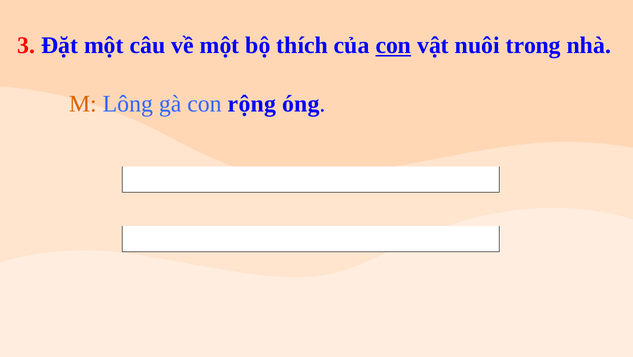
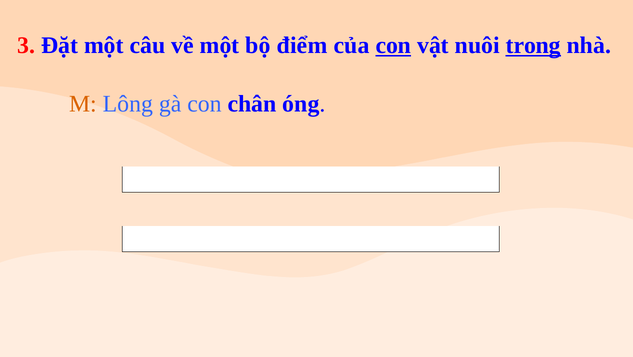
thích: thích -> điểm (302, 45)
trong underline: none -> present (533, 45)
rộng: rộng -> chân (252, 104)
